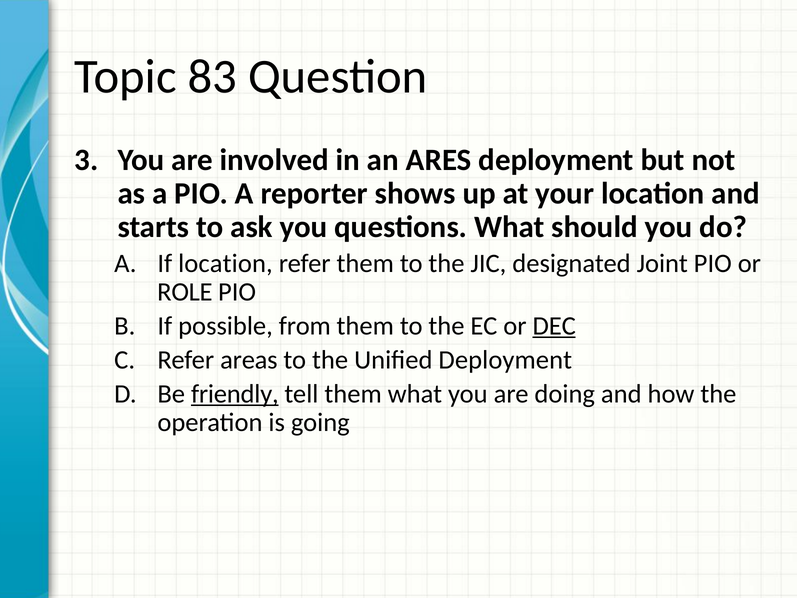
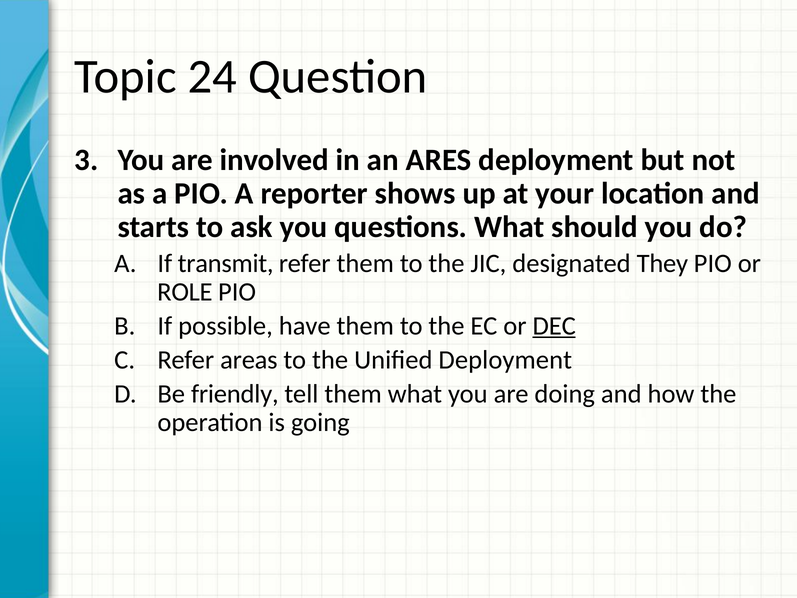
83: 83 -> 24 (212, 77)
If location: location -> transmit (226, 263)
Joint: Joint -> They (662, 263)
from: from -> have (305, 326)
friendly underline: present -> none (235, 394)
